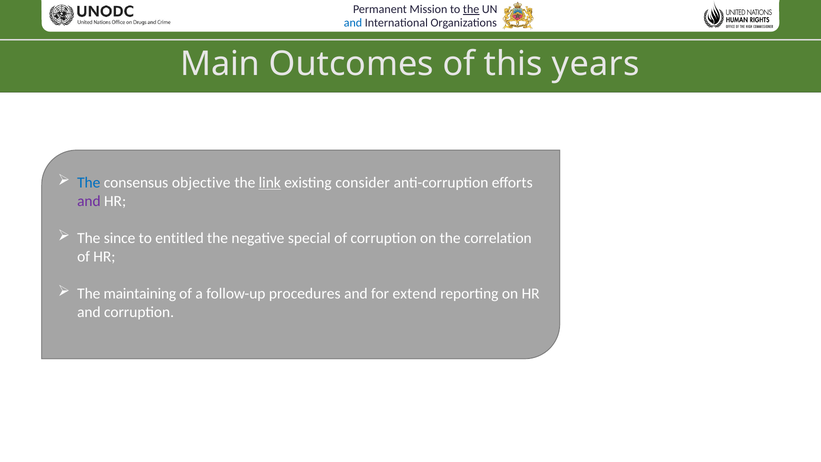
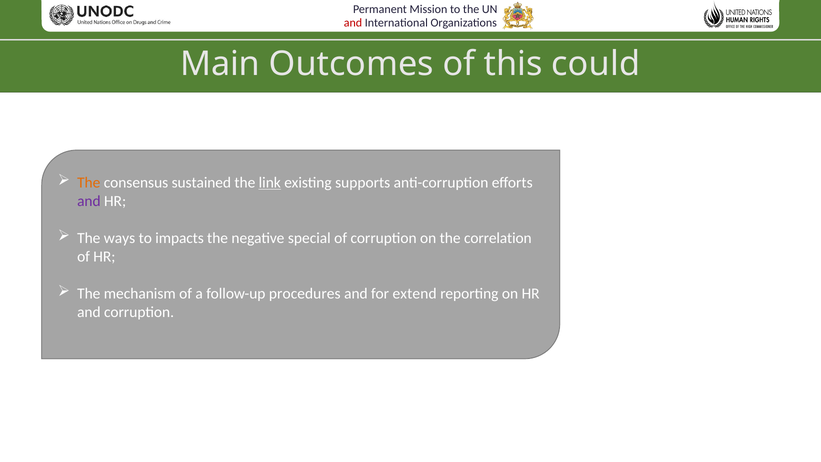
the underline: present -> none (471, 9)
and colour: blue -> red (353, 23)
years: years -> could (596, 64)
The colour: blue -> orange (89, 183)
objective: objective -> sustained (201, 183)
consider: consider -> supports (363, 183)
since: since -> ways (120, 238)
entitled: entitled -> impacts (180, 238)
maintaining: maintaining -> mechanism (140, 293)
